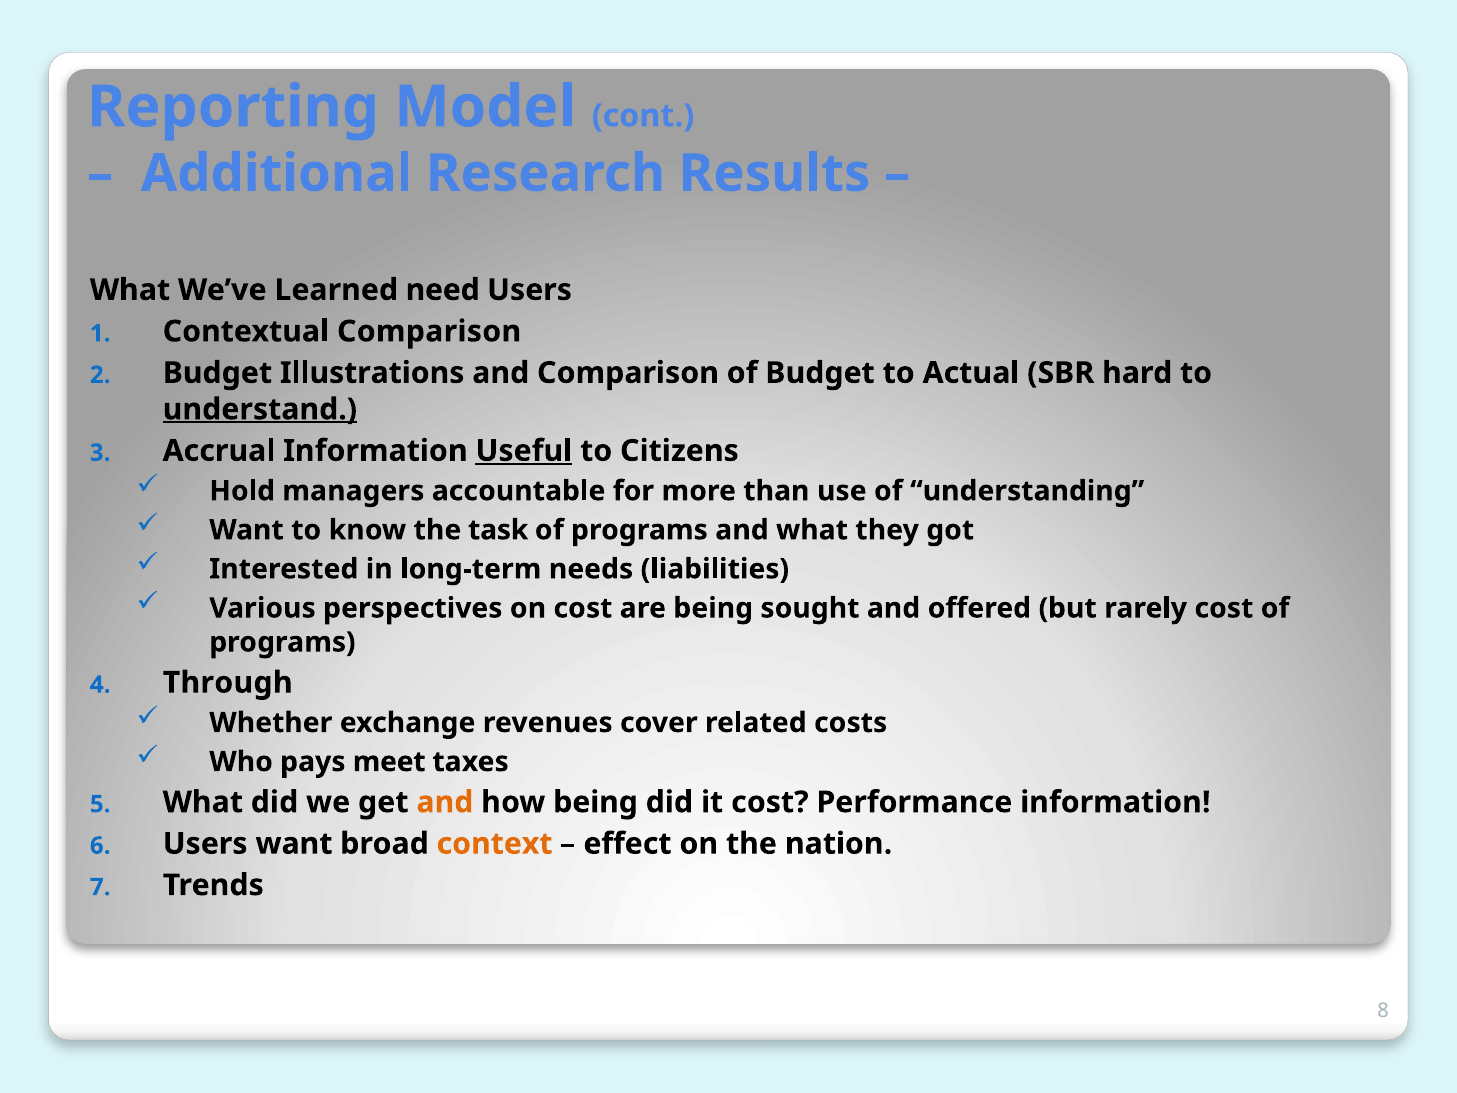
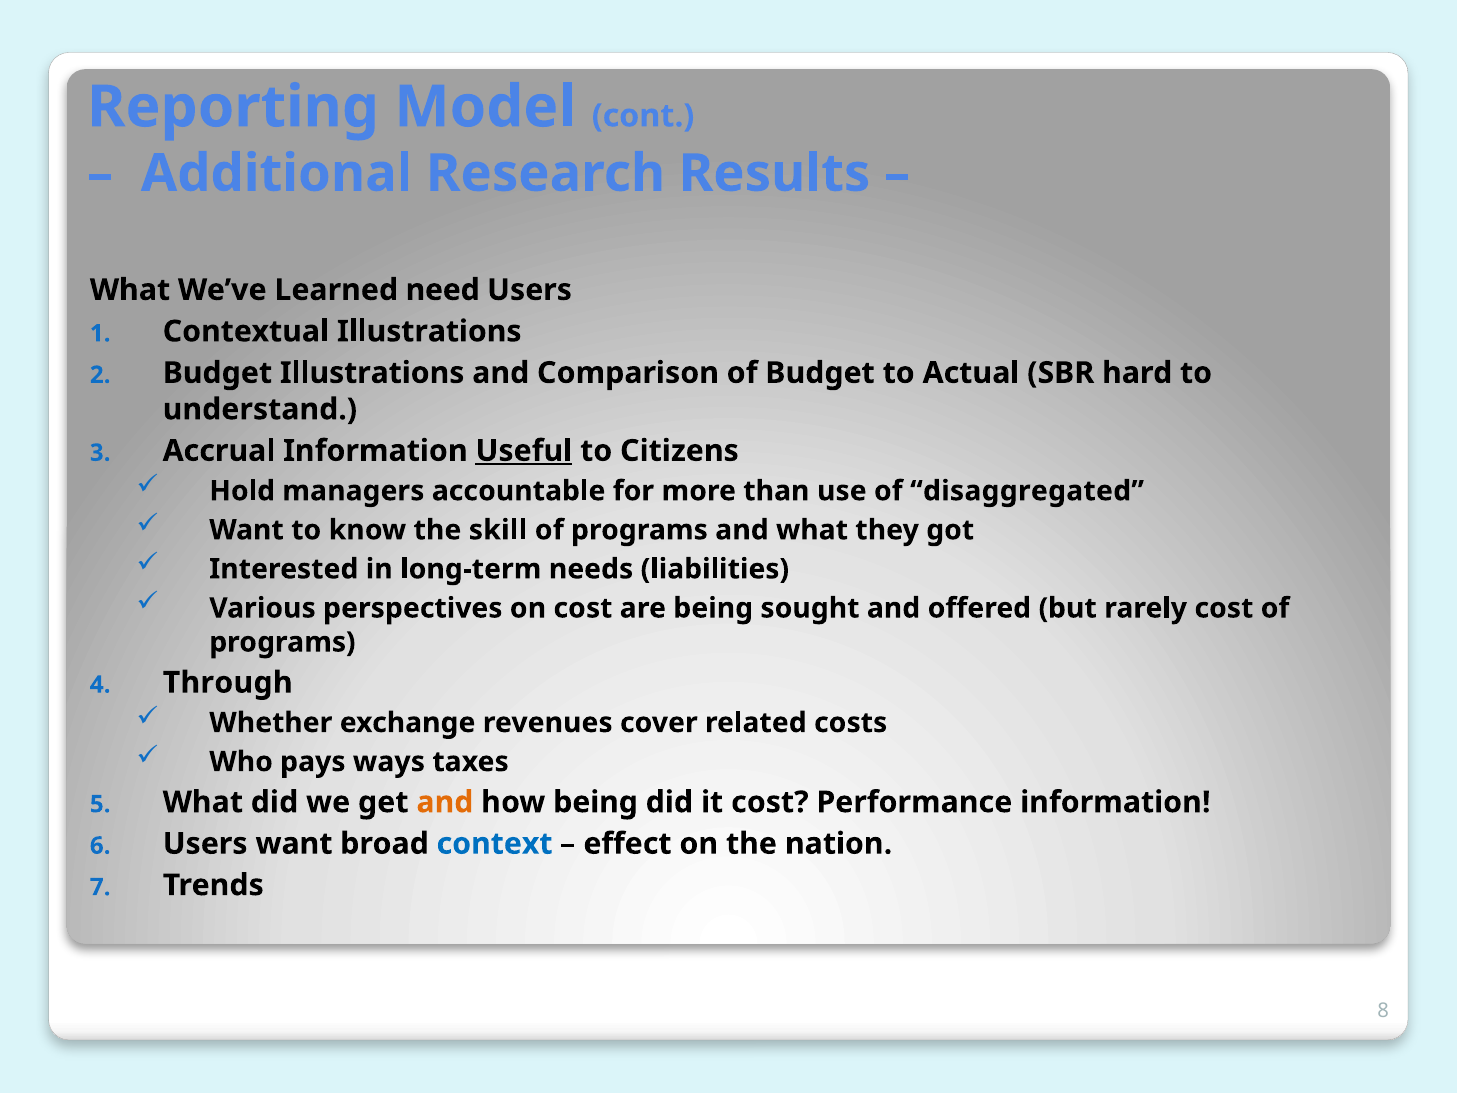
Contextual Comparison: Comparison -> Illustrations (429, 331)
understand underline: present -> none (260, 409)
understanding: understanding -> disaggregated (1027, 491)
task: task -> skill (498, 530)
meet: meet -> ways (389, 762)
context colour: orange -> blue (495, 844)
